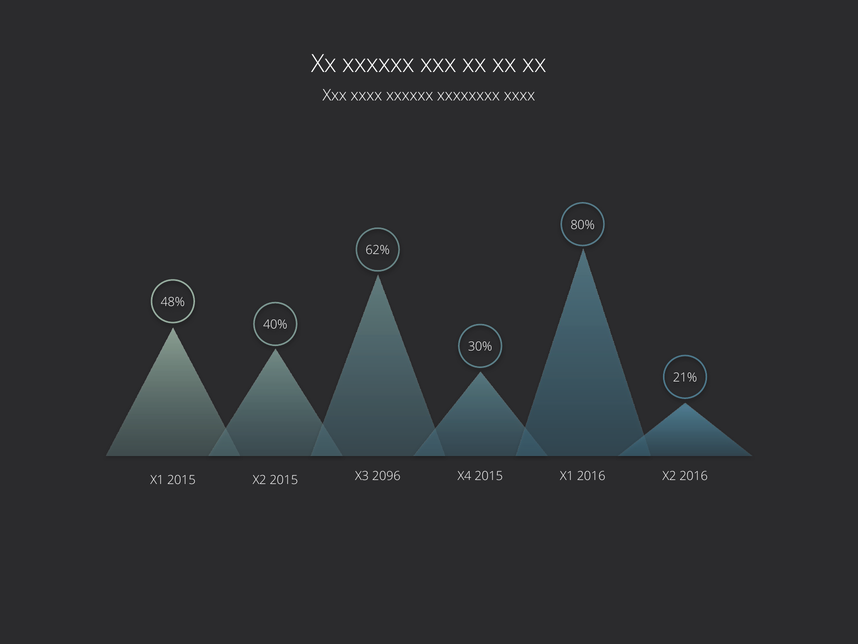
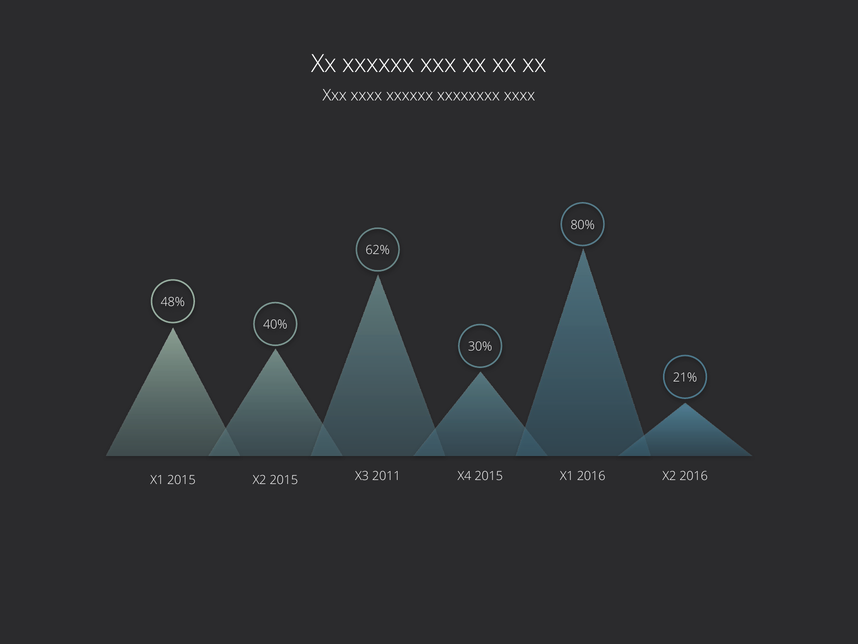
2096: 2096 -> 2011 (386, 476)
